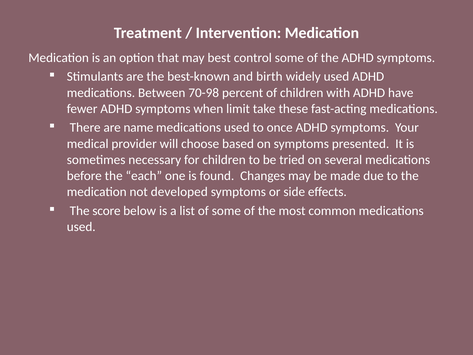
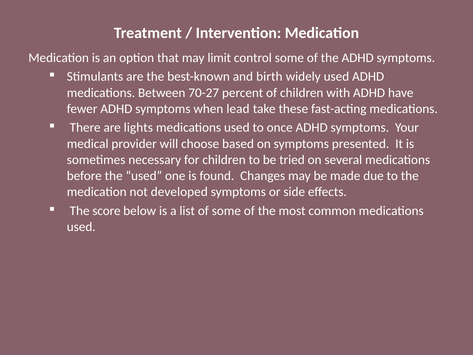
best: best -> limit (219, 58)
70-98: 70-98 -> 70-27 (204, 93)
limit: limit -> lead (238, 109)
name: name -> lights (138, 127)
the each: each -> used (144, 176)
